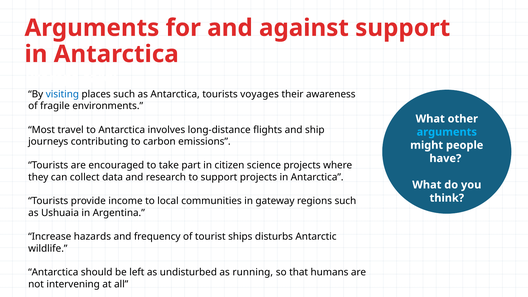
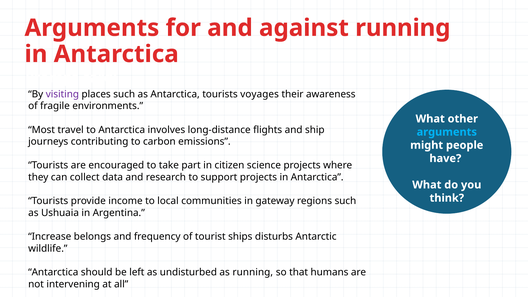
against support: support -> running (403, 28)
visiting colour: blue -> purple (62, 94)
hazards: hazards -> belongs (92, 237)
